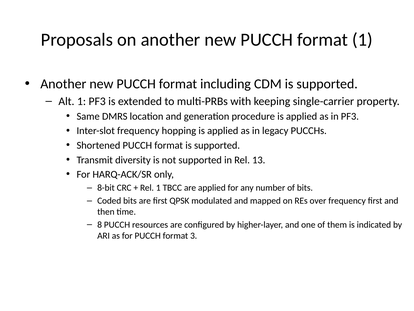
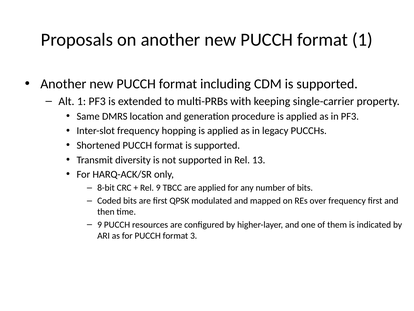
Rel 1: 1 -> 9 (158, 188)
8: 8 -> 9 (100, 224)
